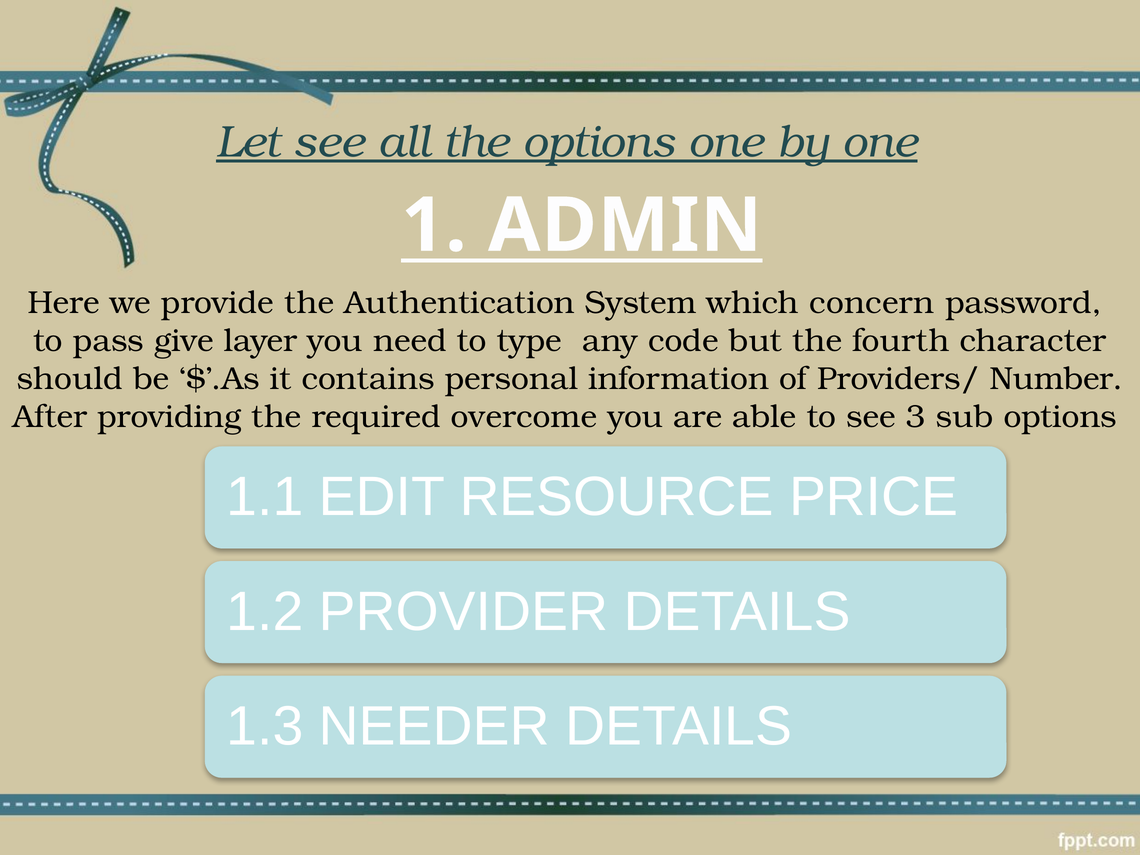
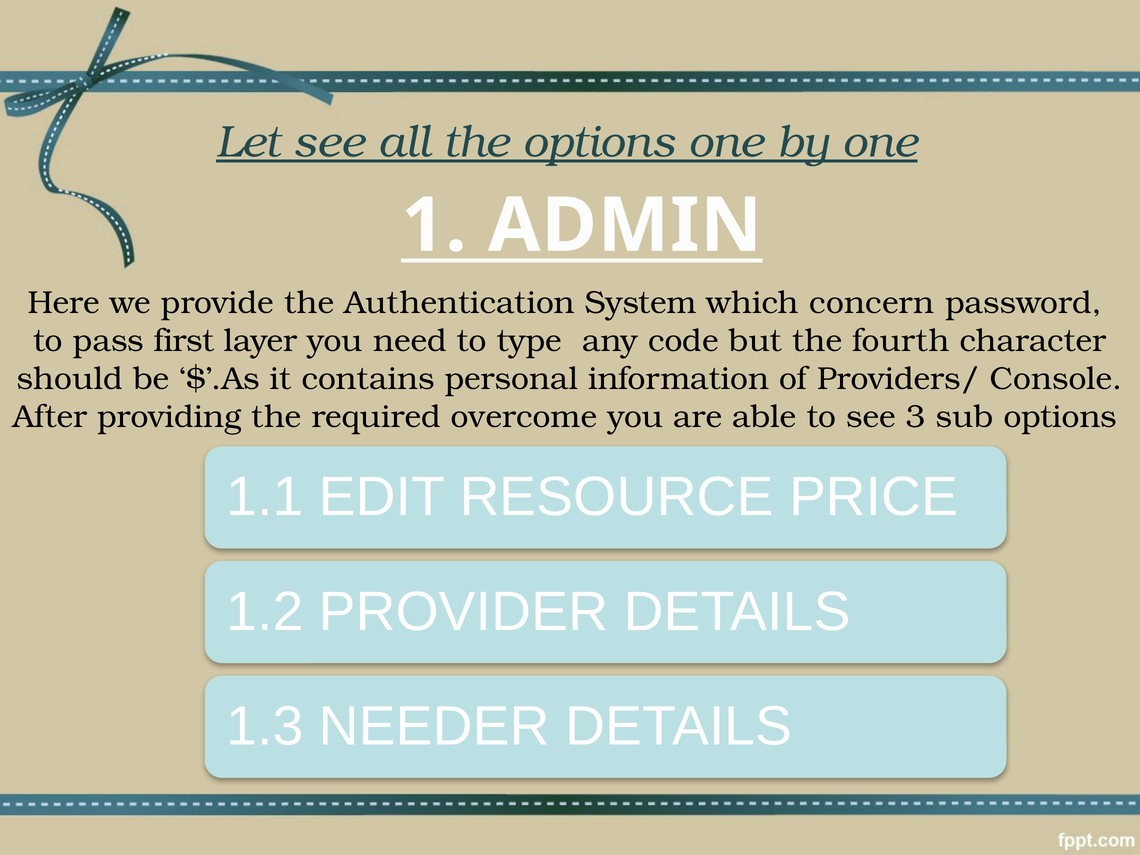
give: give -> first (184, 341)
Number: Number -> Console (1056, 379)
